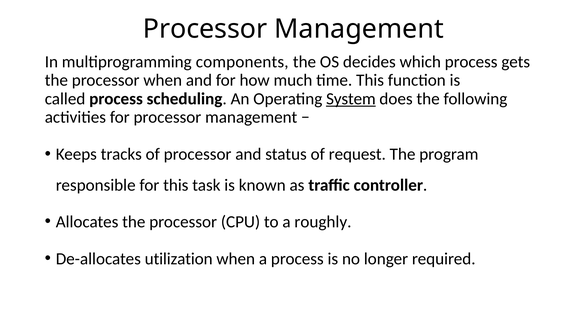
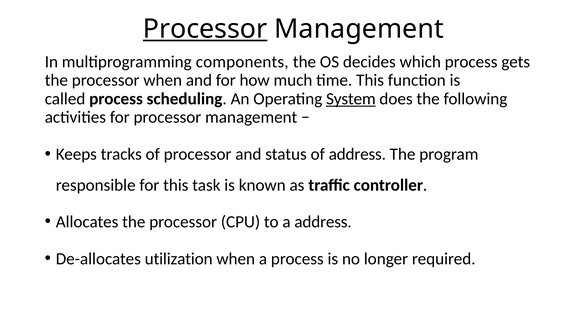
Processor underline: none -> present (205, 29)
of request: request -> address (357, 154)
a roughly: roughly -> address (323, 222)
